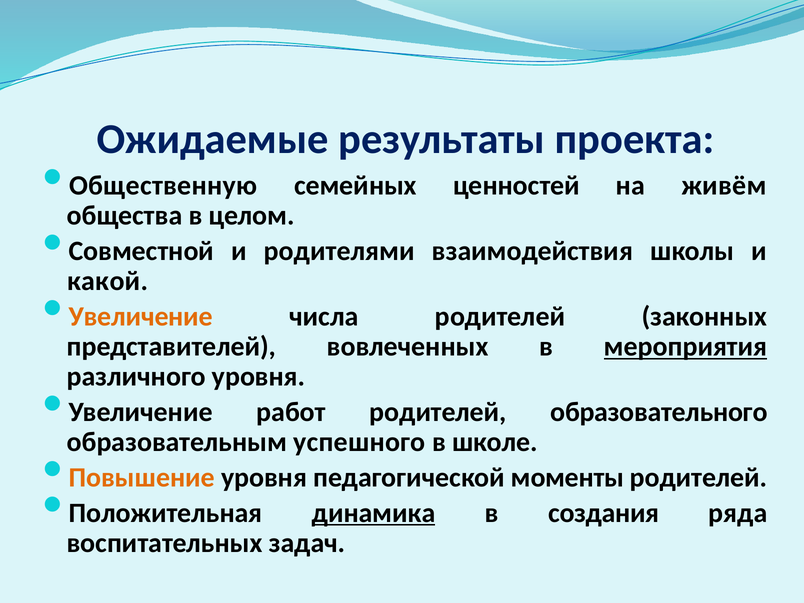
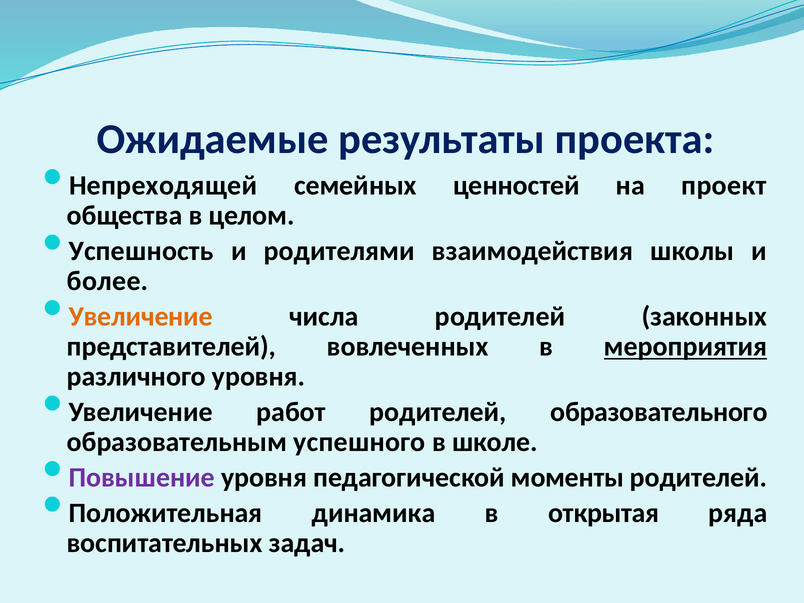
Общественную: Общественную -> Непреходящей (163, 186)
живём: живём -> проект (724, 186)
Совместной: Совместной -> Успешность (141, 251)
какой: какой -> более (108, 281)
Повышение colour: orange -> purple (142, 478)
динамика underline: present -> none (374, 513)
создания: создания -> открытая (604, 513)
